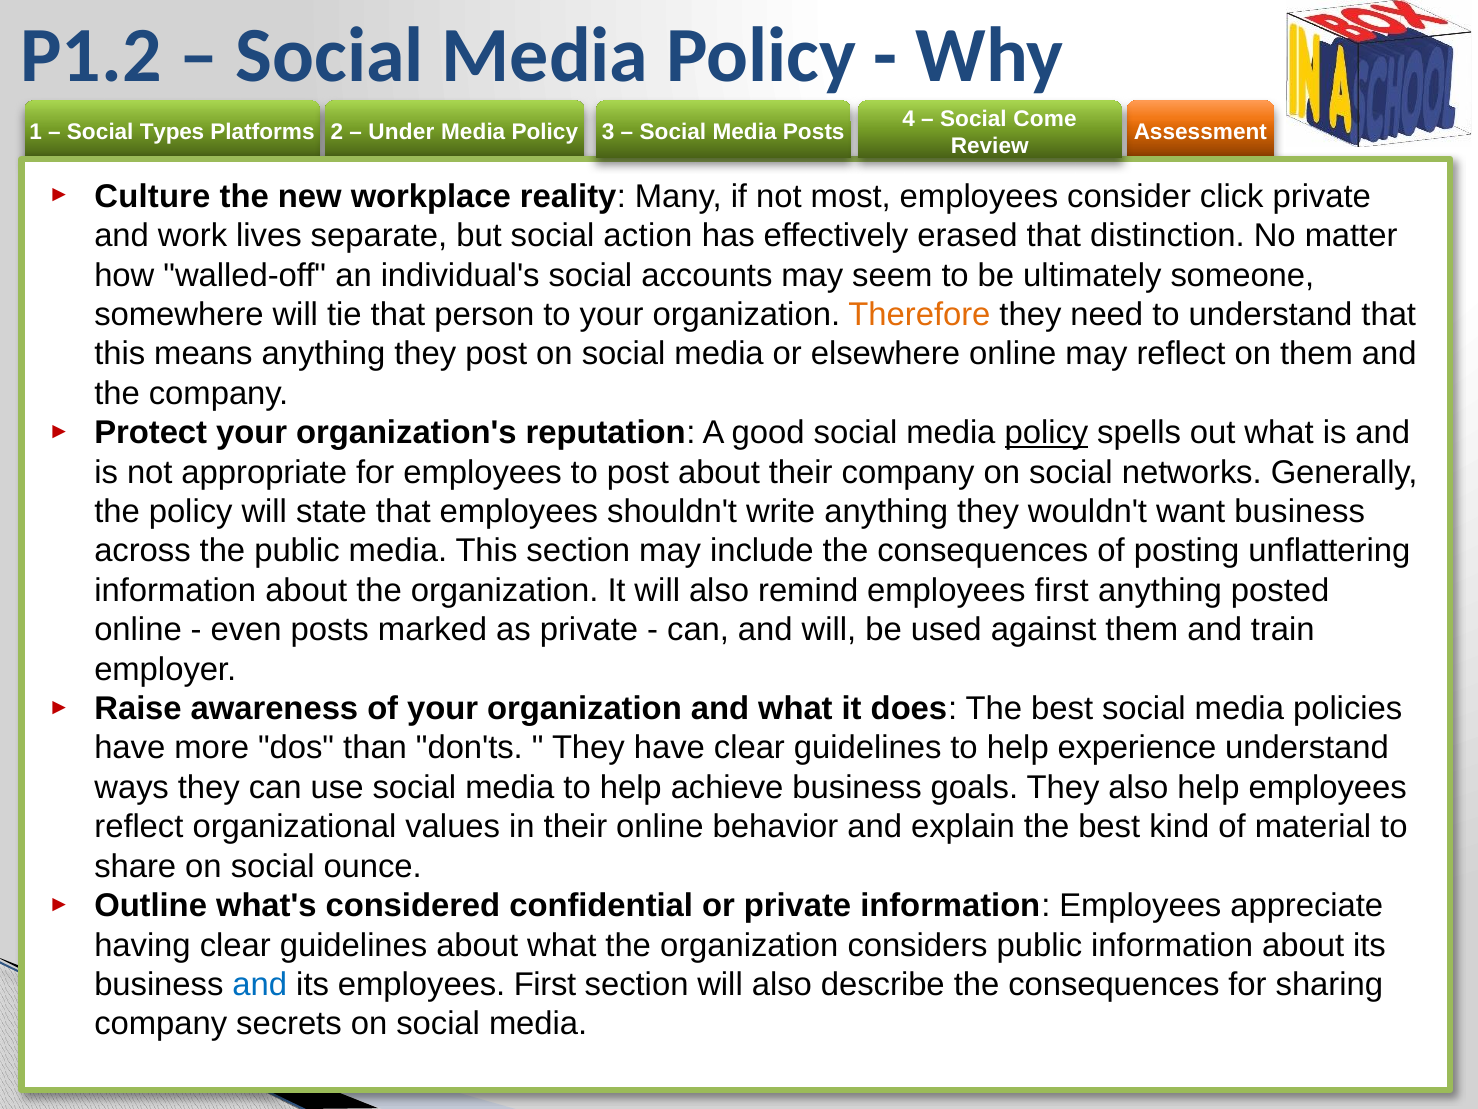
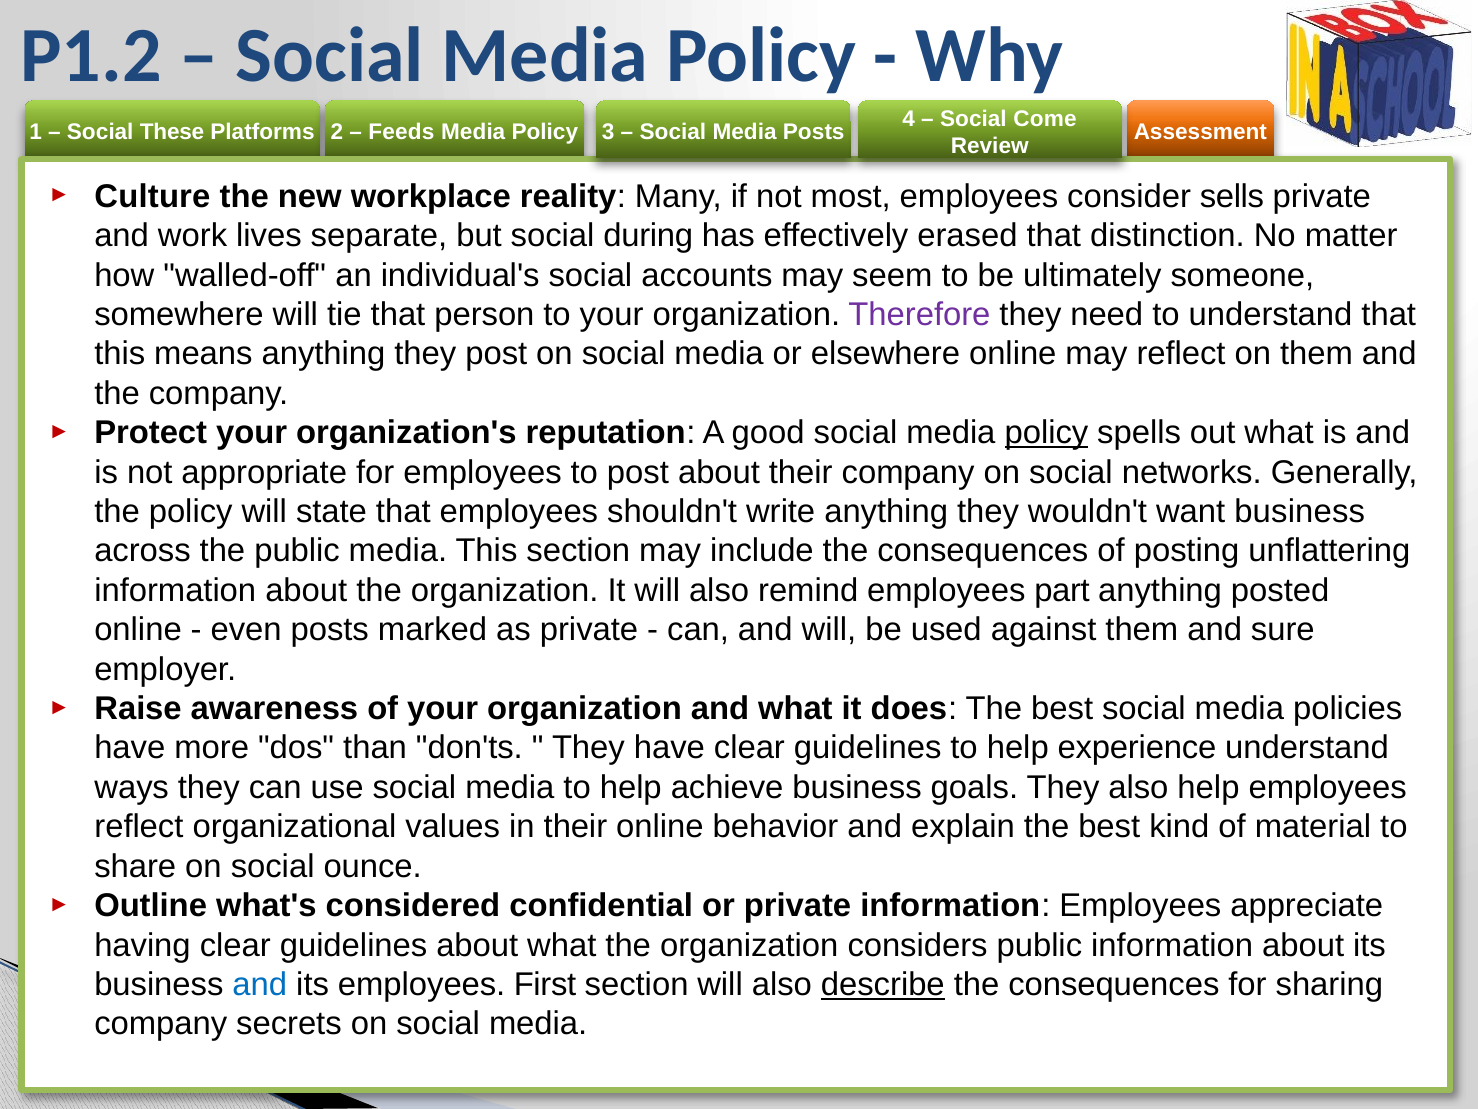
Types: Types -> These (172, 132)
Under: Under -> Feeds (401, 132)
click: click -> sells (1232, 196)
action: action -> during (648, 236)
Therefore colour: orange -> purple (919, 314)
remind employees first: first -> part (1062, 590)
train: train -> sure (1283, 630)
describe underline: none -> present (883, 984)
